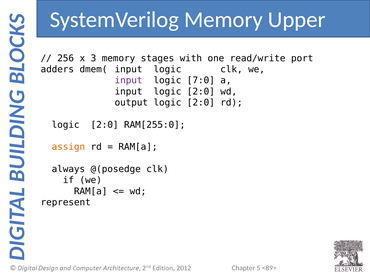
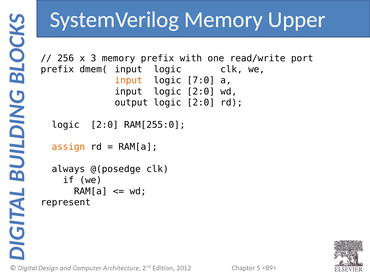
memory stages: stages -> prefix (157, 58)
adders: adders -> prefix (57, 69)
input colour: purple -> orange (129, 81)
